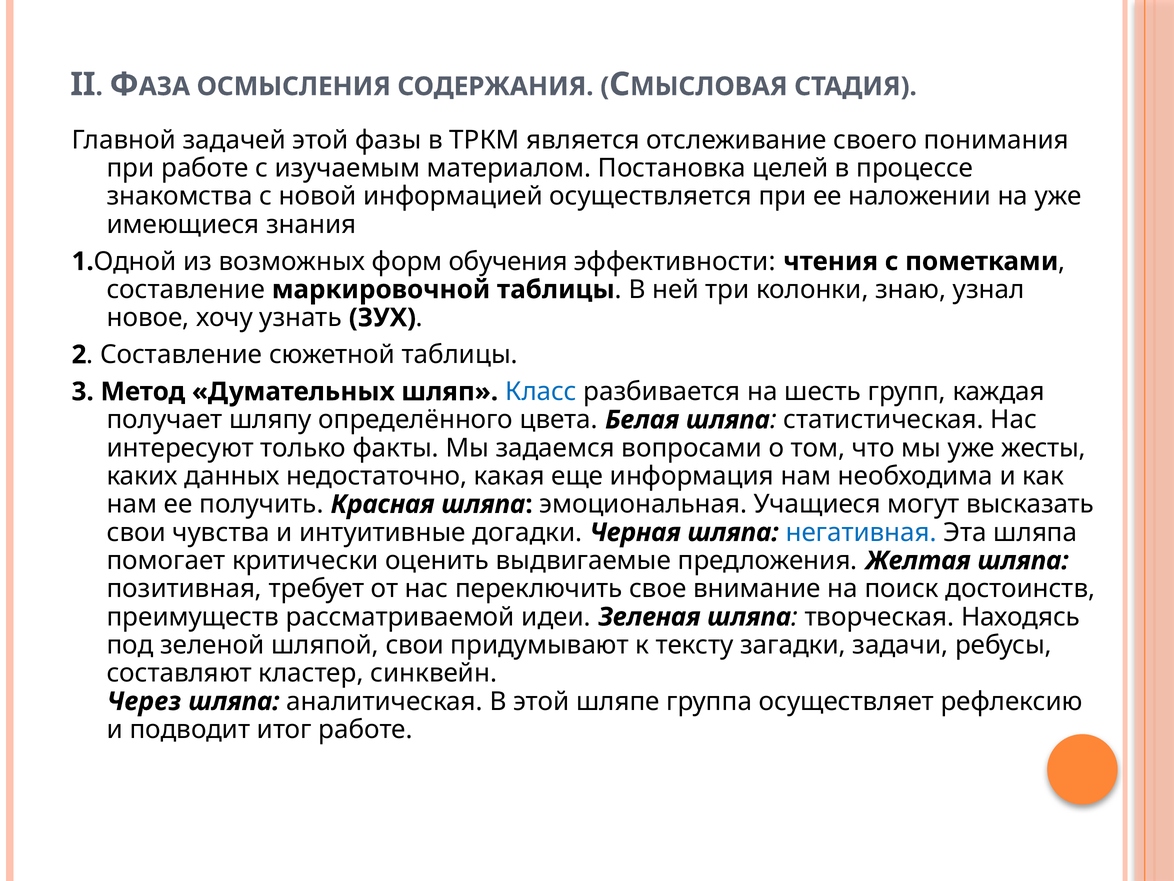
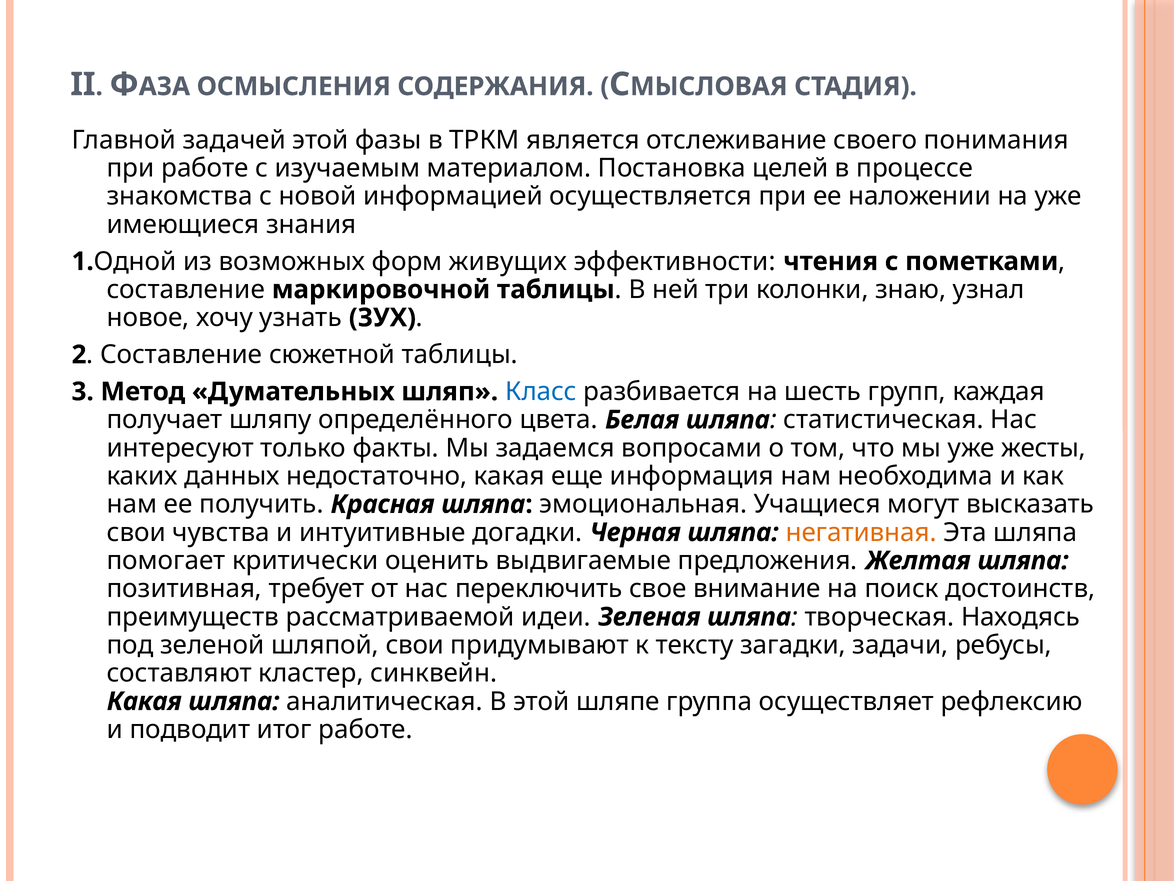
обучения: обучения -> живущих (508, 261)
негативная colour: blue -> orange (861, 532)
Через: Через -> Какая (144, 701)
